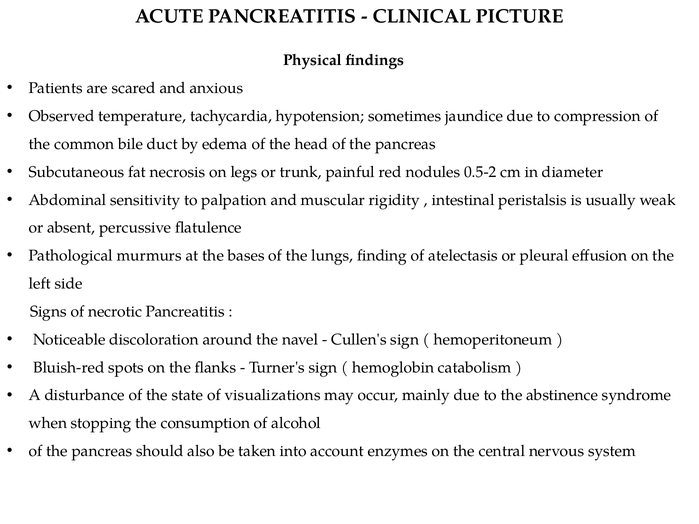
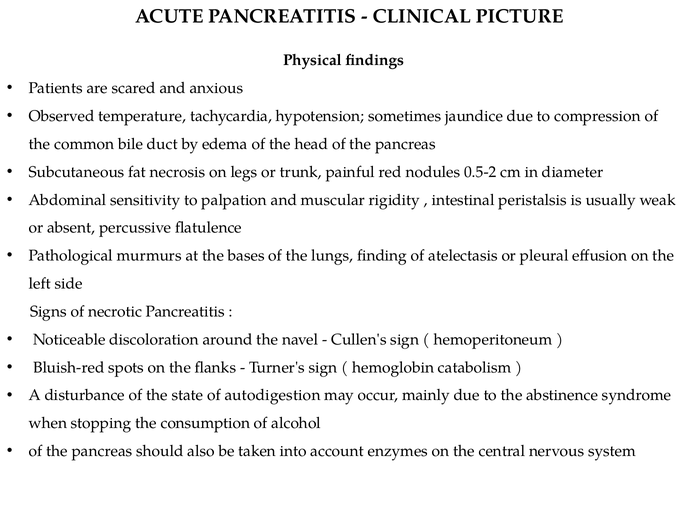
visualizations: visualizations -> autodigestion (273, 396)
